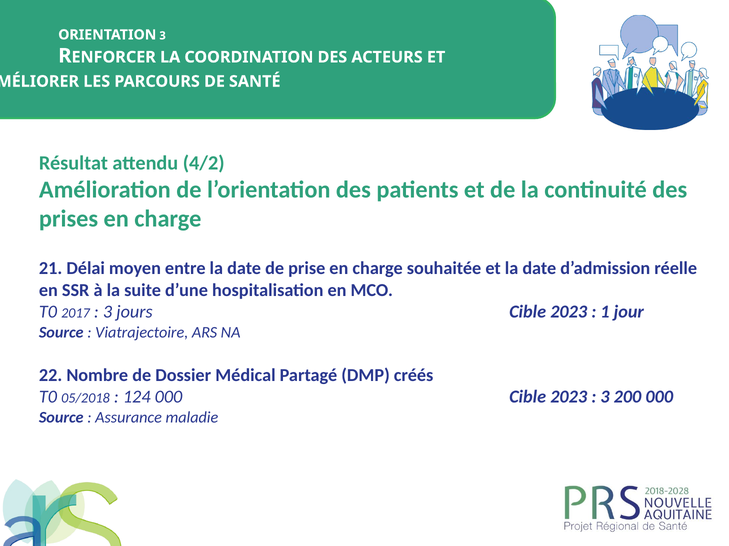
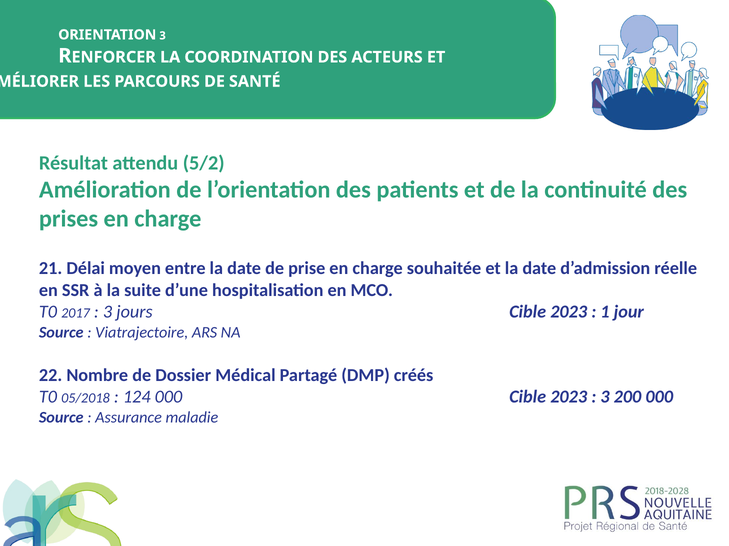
4/2: 4/2 -> 5/2 (204, 163)
